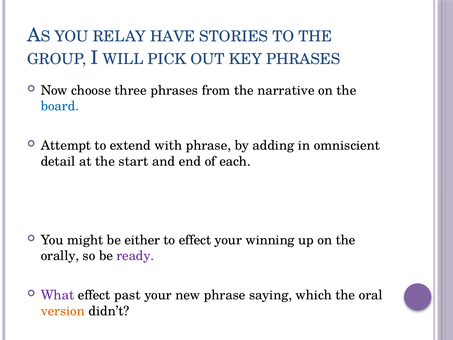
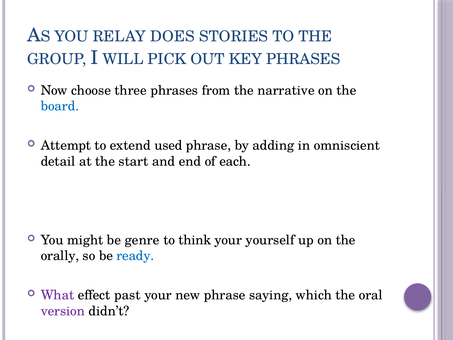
HAVE: HAVE -> DOES (172, 37)
with: with -> used (168, 145)
either: either -> genre (142, 240)
to effect: effect -> think (195, 240)
winning: winning -> yourself (270, 240)
ready colour: purple -> blue (135, 256)
version colour: orange -> purple (63, 311)
